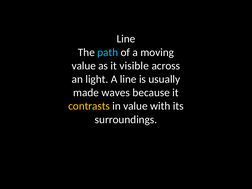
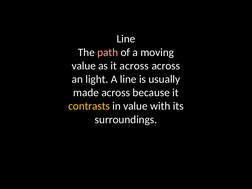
path colour: light blue -> pink (108, 52)
it visible: visible -> across (134, 66)
made waves: waves -> across (116, 93)
